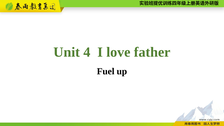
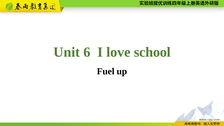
4: 4 -> 6 (87, 52)
father: father -> school (152, 52)
